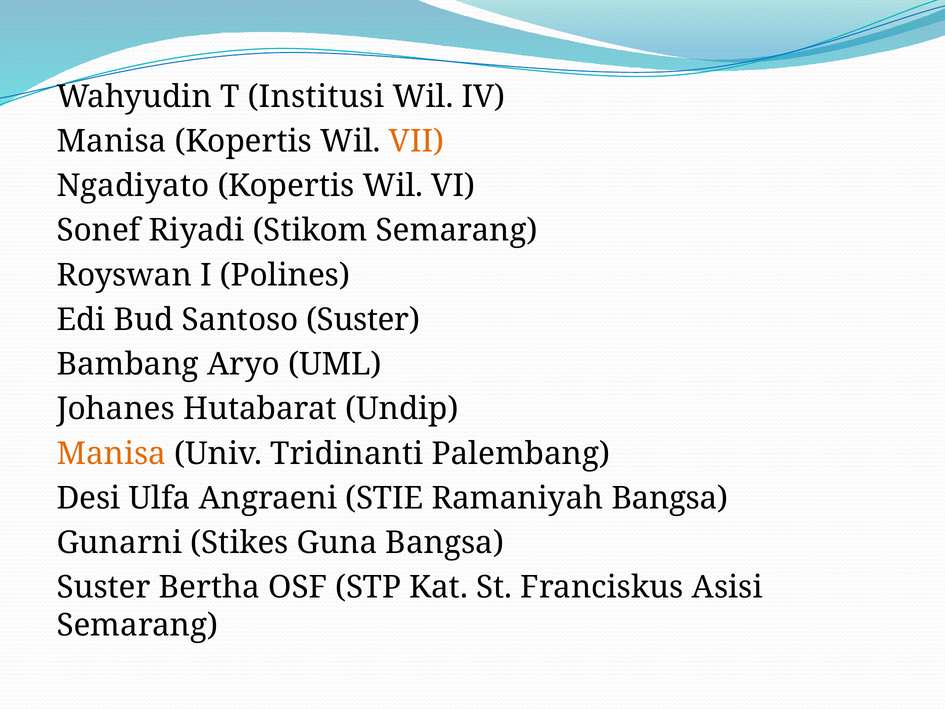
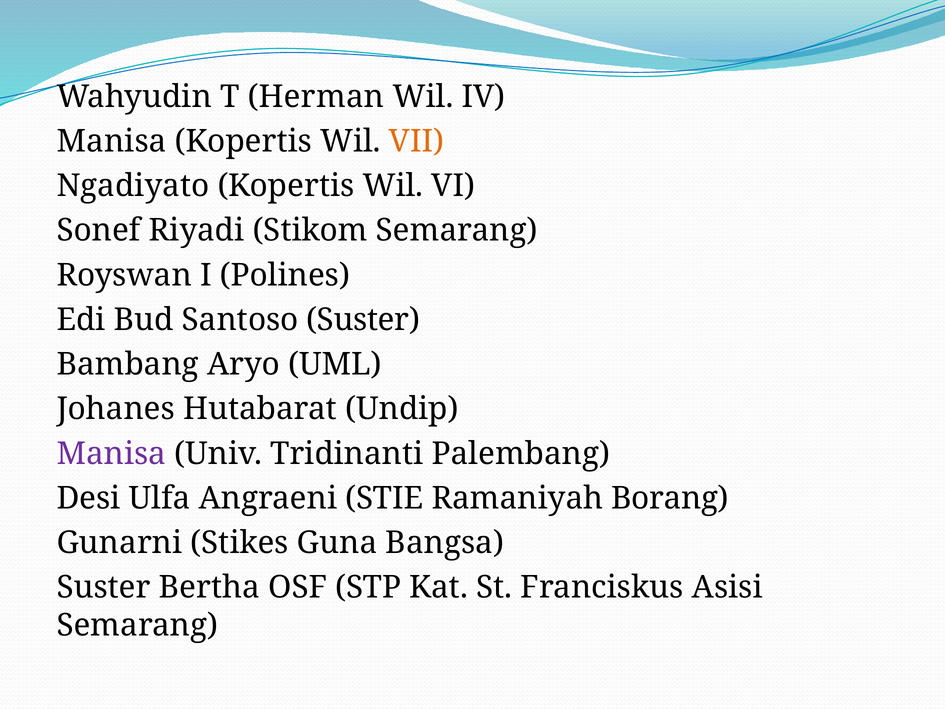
Institusi: Institusi -> Herman (316, 97)
Manisa colour: orange -> purple (111, 454)
Ramaniyah Bangsa: Bangsa -> Borang (670, 498)
